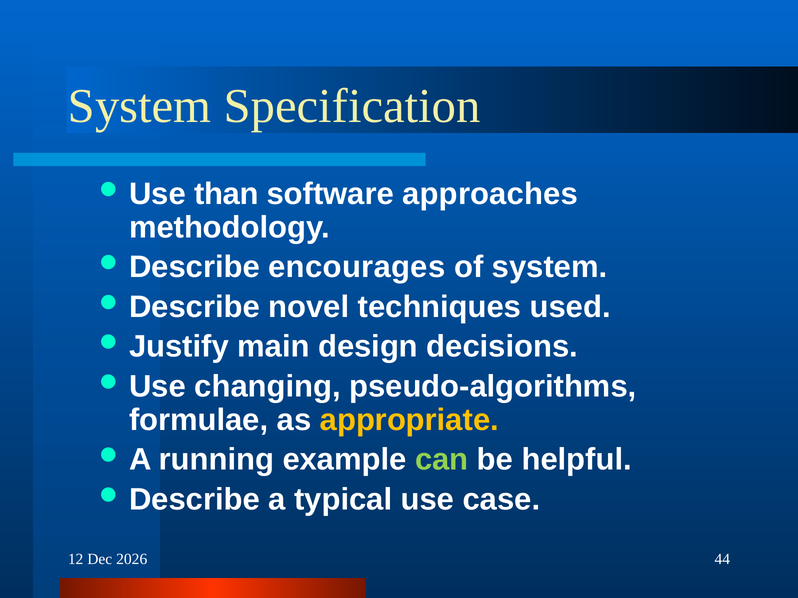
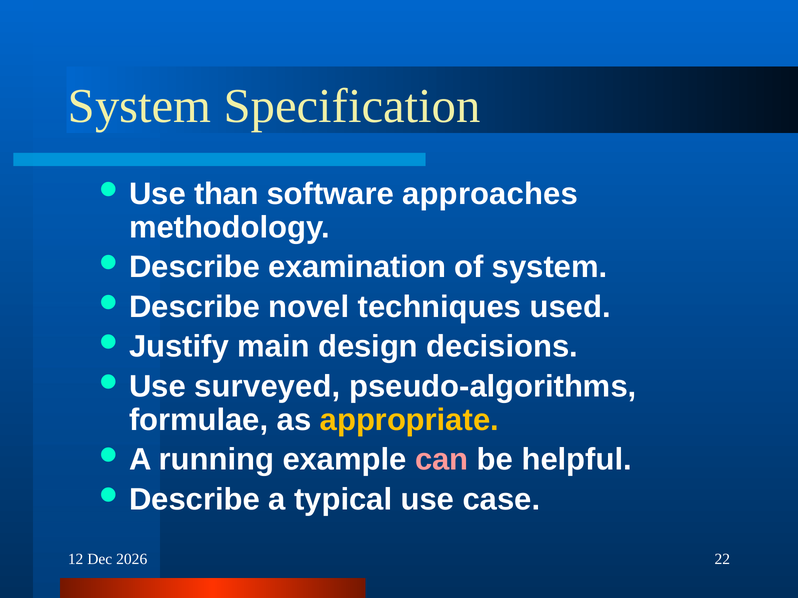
encourages: encourages -> examination (357, 267)
changing: changing -> surveyed (267, 387)
can colour: light green -> pink (442, 460)
44: 44 -> 22 (722, 560)
